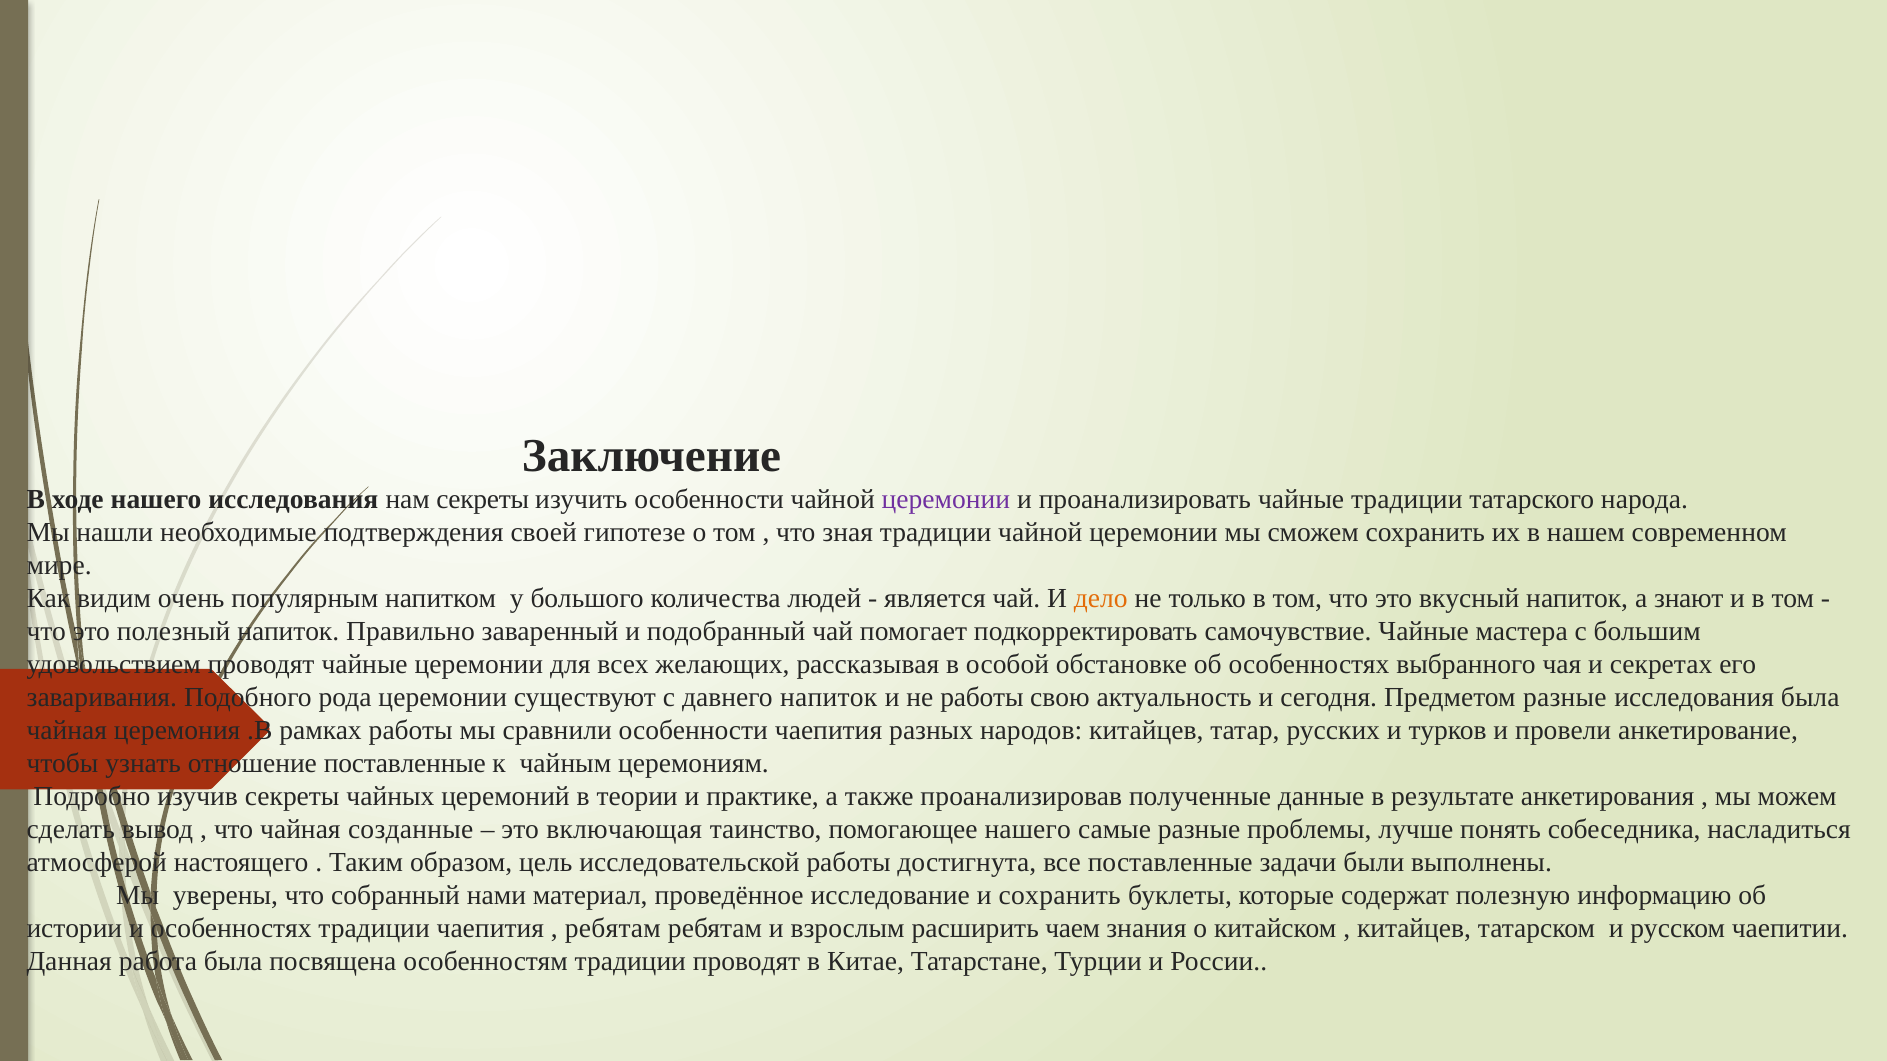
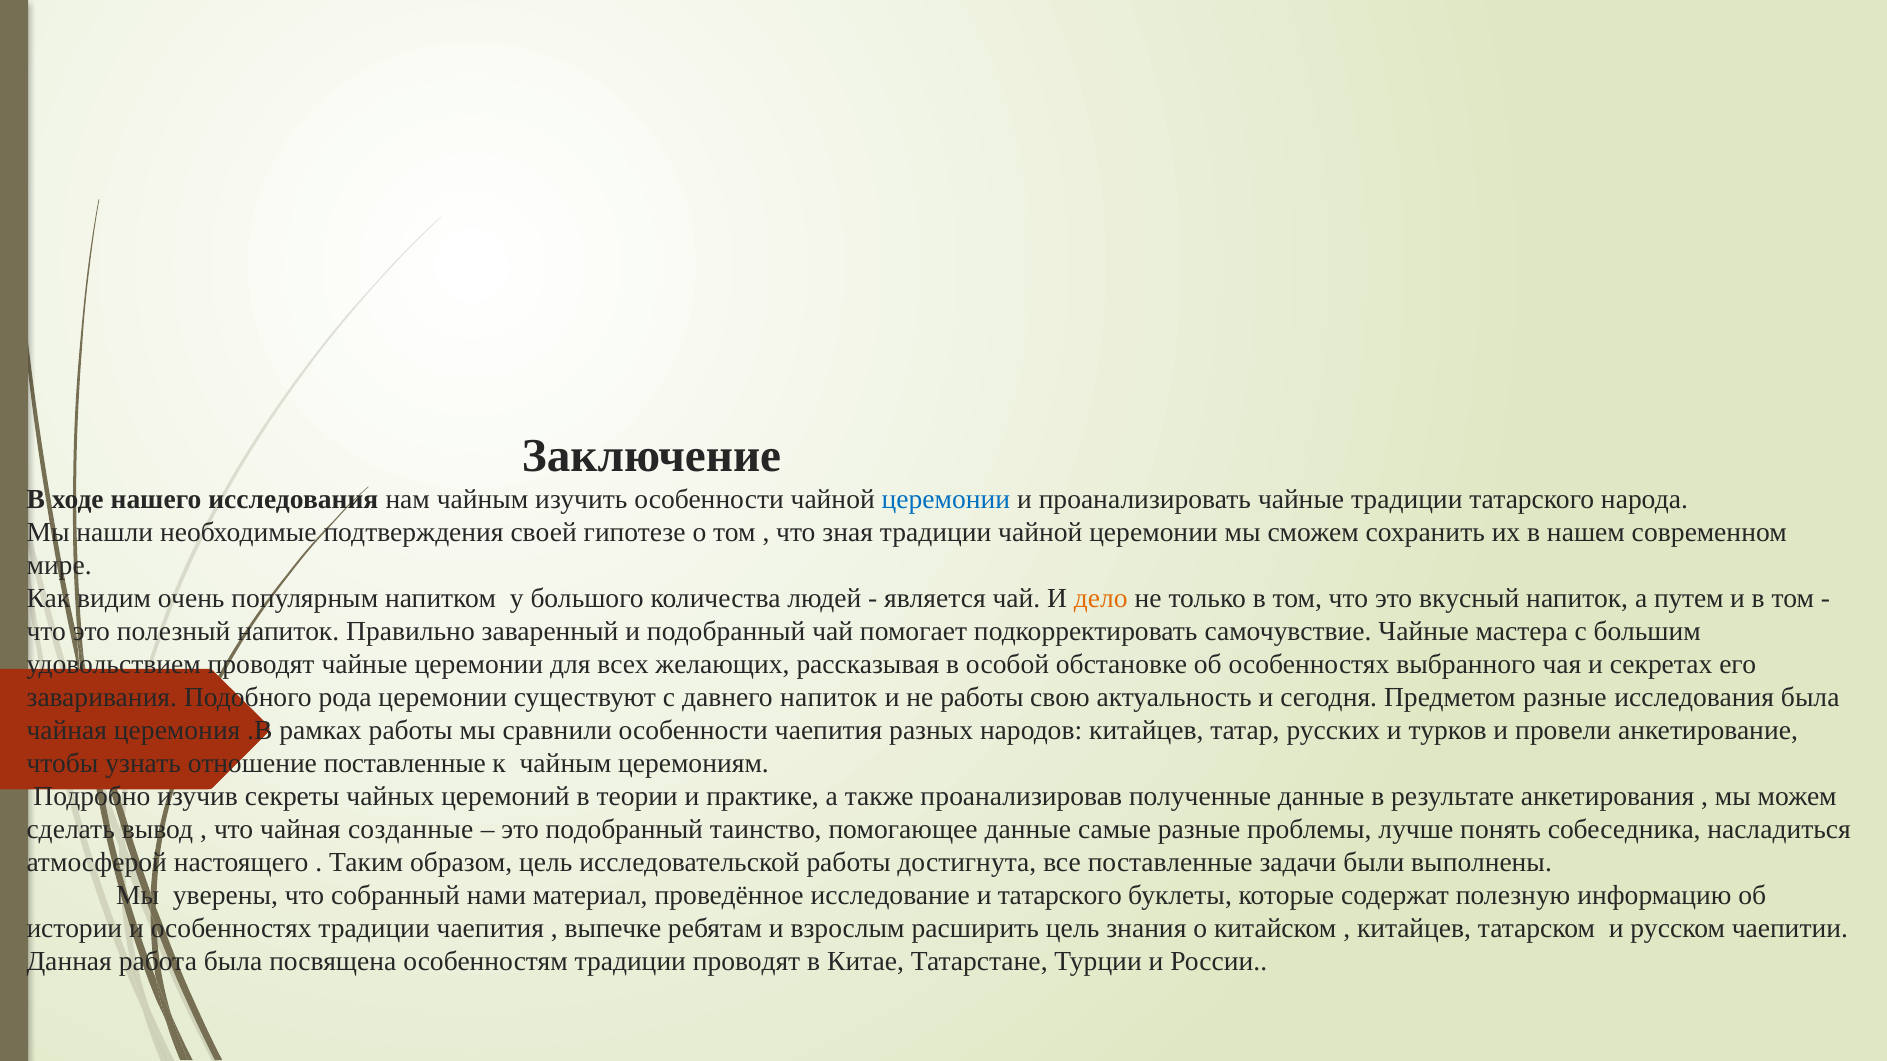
нам секреты: секреты -> чайным (483, 499)
церемонии colour: purple -> blue (946, 499)
знают: знают -> путем (1689, 598)
это включающая: включающая -> подобранный (624, 830)
помогающее нашего: нашего -> данные (1028, 830)
и сохранить: сохранить -> татарского (1060, 896)
ребятам: ребятам -> выпечке (613, 929)
расширить чаем: чаем -> цель (1073, 929)
